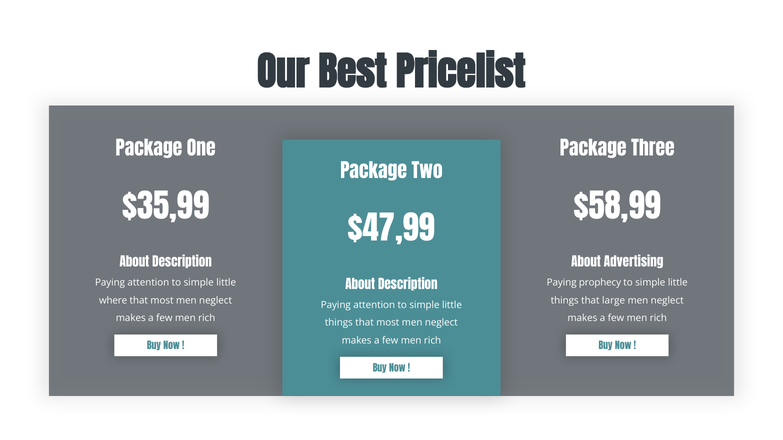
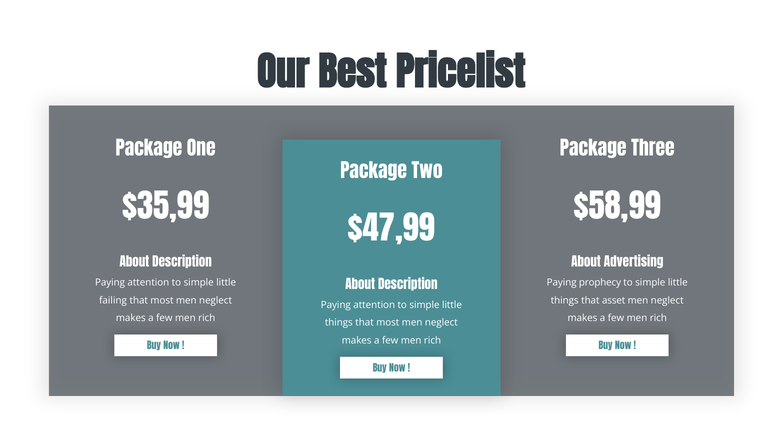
where: where -> failing (113, 301)
large: large -> asset (614, 301)
